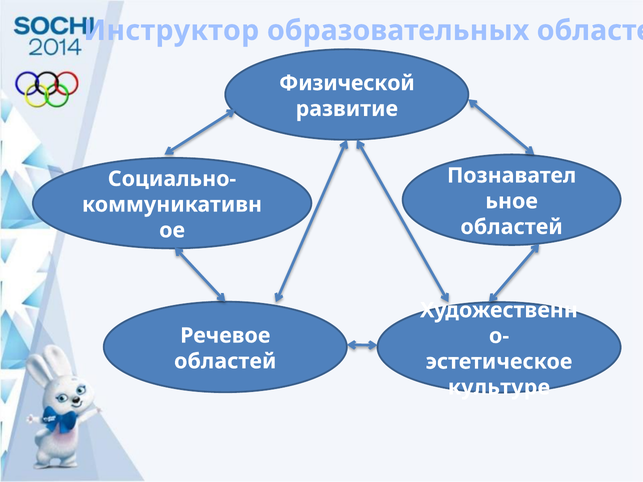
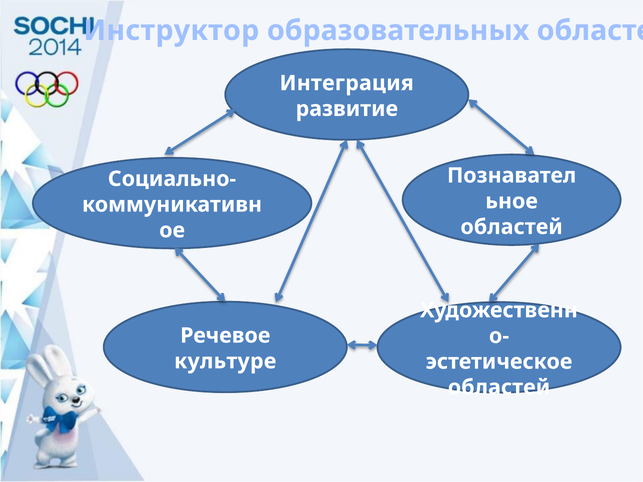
Физической: Физической -> Интеграция (347, 83)
областей: областей -> культуре (225, 361)
культуре: культуре -> областей (499, 388)
